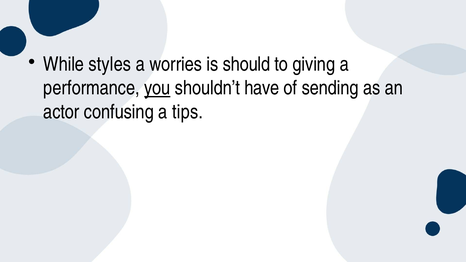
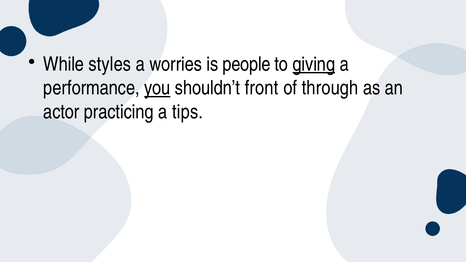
should: should -> people (247, 64)
giving underline: none -> present (314, 64)
have: have -> front (262, 88)
sending: sending -> through (330, 88)
confusing: confusing -> practicing (119, 112)
